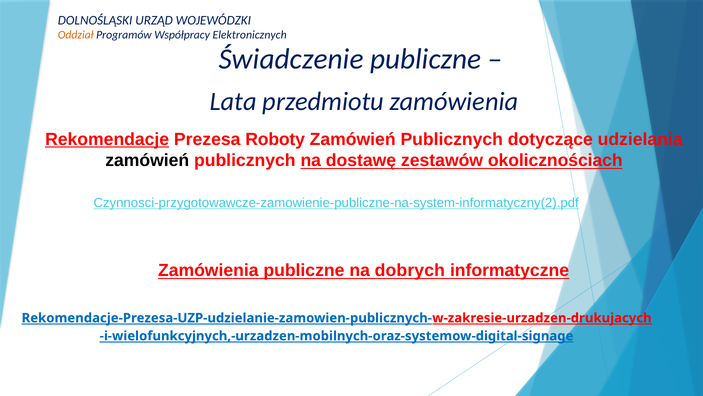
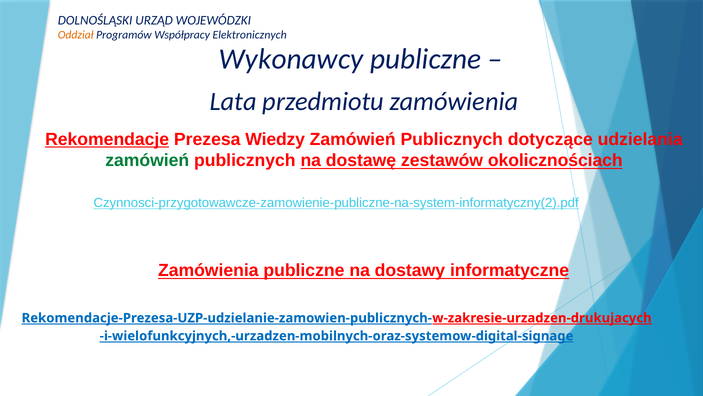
Świadczenie: Świadczenie -> Wykonawcy (291, 59)
Roboty: Roboty -> Wiedzy (275, 139)
zamówień colour: black -> green (147, 160)
dobrych: dobrych -> dostawy (410, 270)
